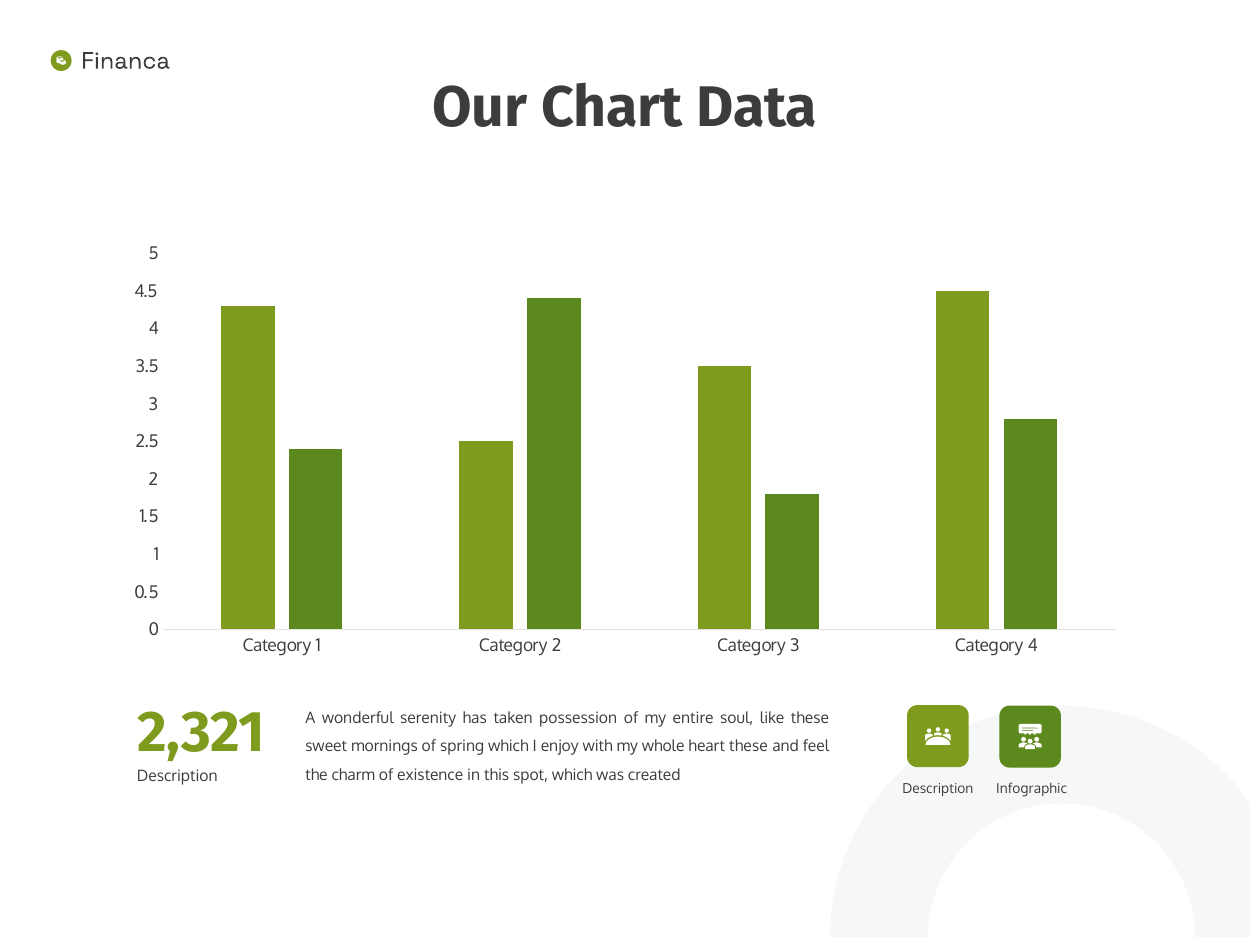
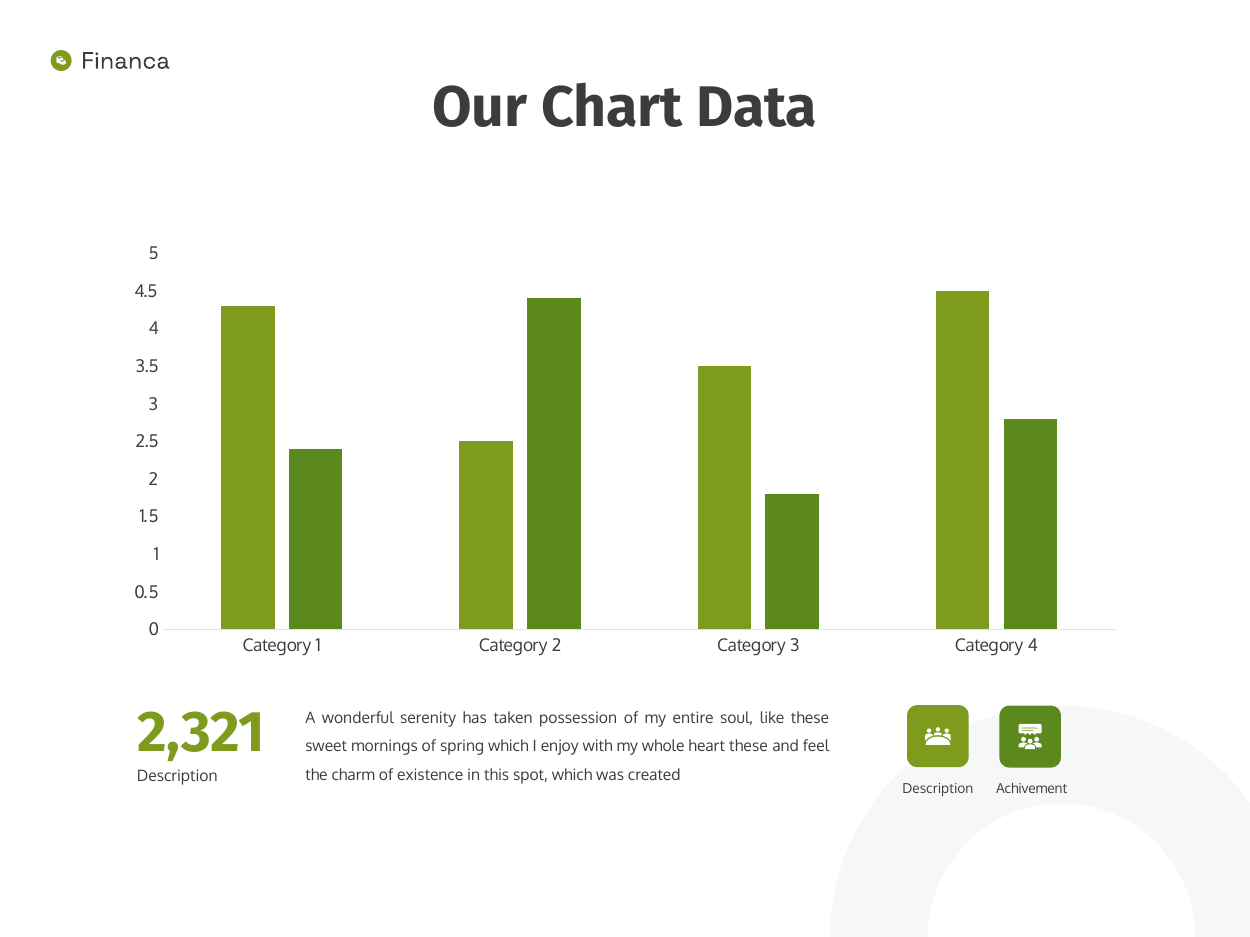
Infographic: Infographic -> Achivement (1032, 790)
